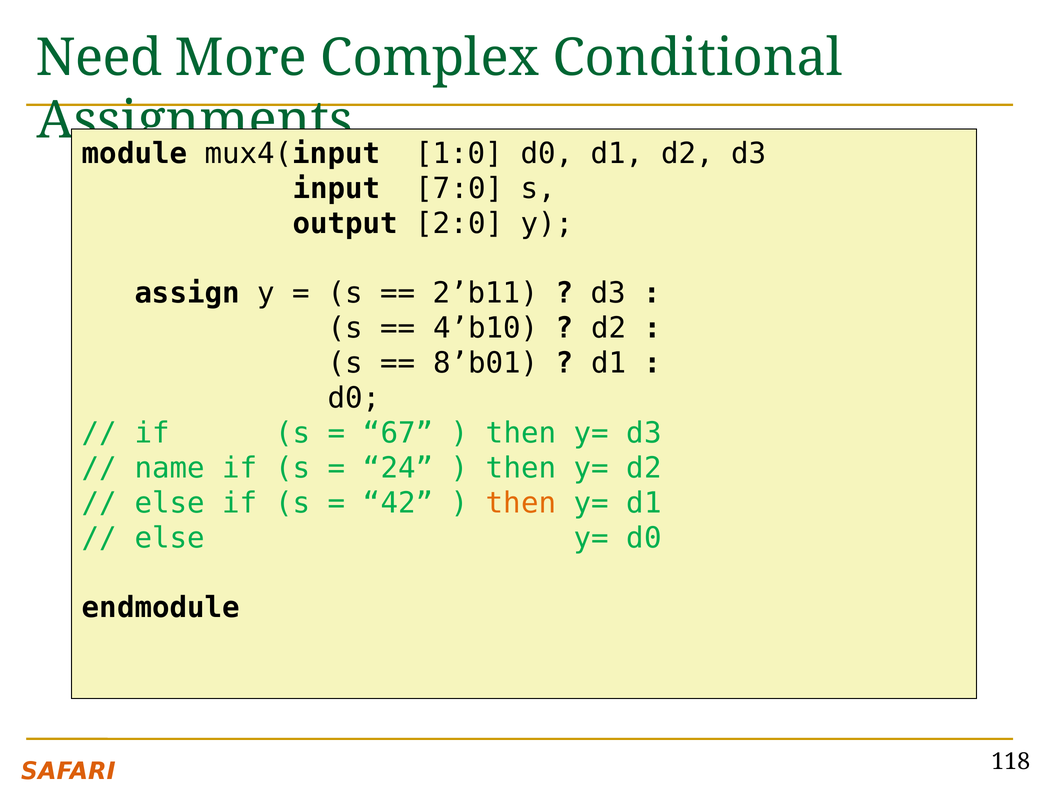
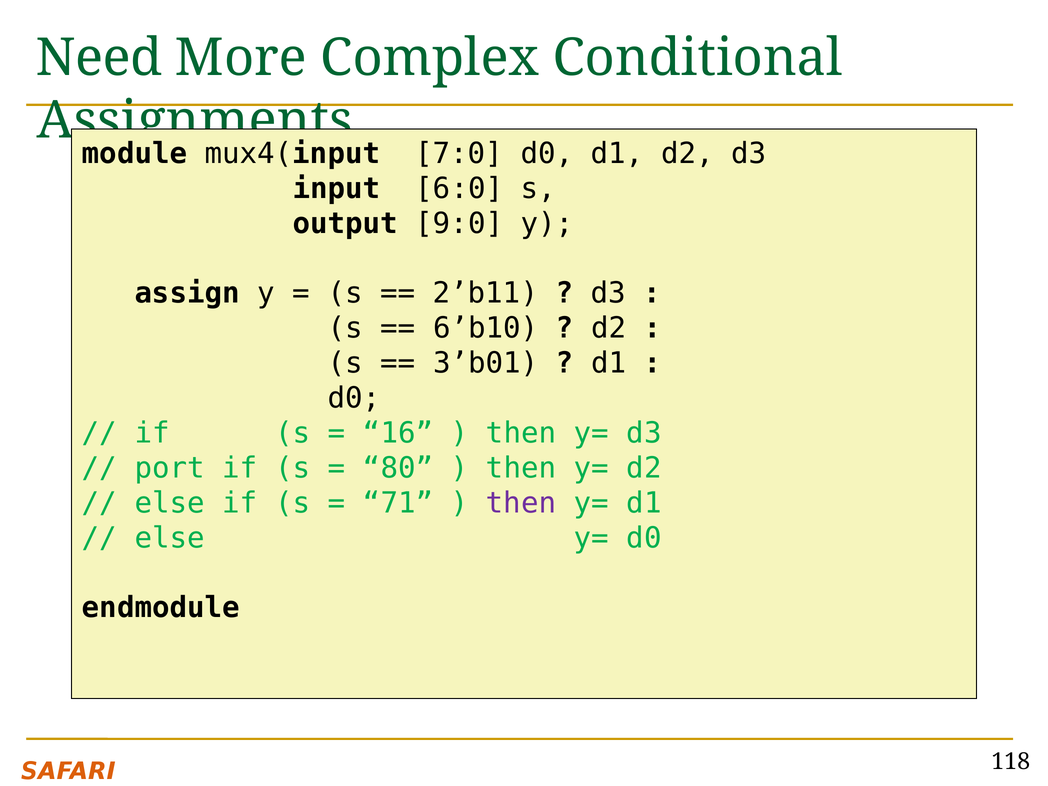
1:0: 1:0 -> 7:0 (459, 154)
7:0: 7:0 -> 6:0 (459, 189)
2:0: 2:0 -> 9:0 (459, 223)
4’b10: 4’b10 -> 6’b10 (486, 328)
8’b01: 8’b01 -> 3’b01 (486, 363)
67: 67 -> 16 (398, 433)
name: name -> port (170, 468)
24: 24 -> 80 (398, 468)
42: 42 -> 71 (398, 503)
then colour: orange -> purple (521, 503)
